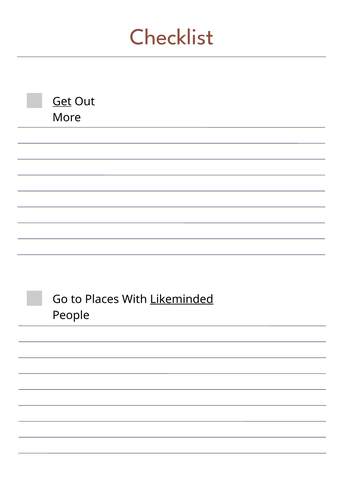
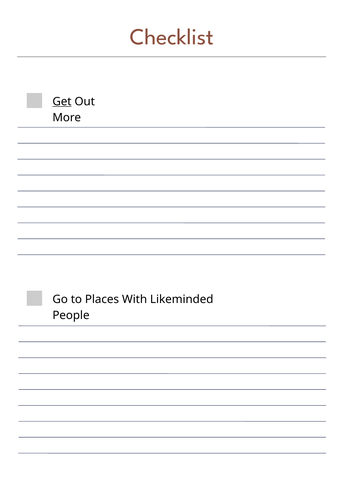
Likeminded underline: present -> none (182, 299)
